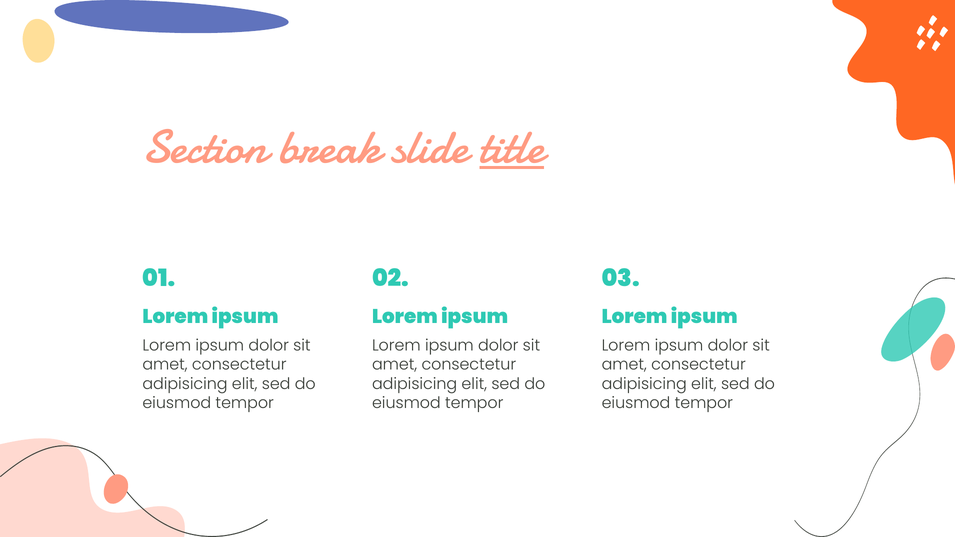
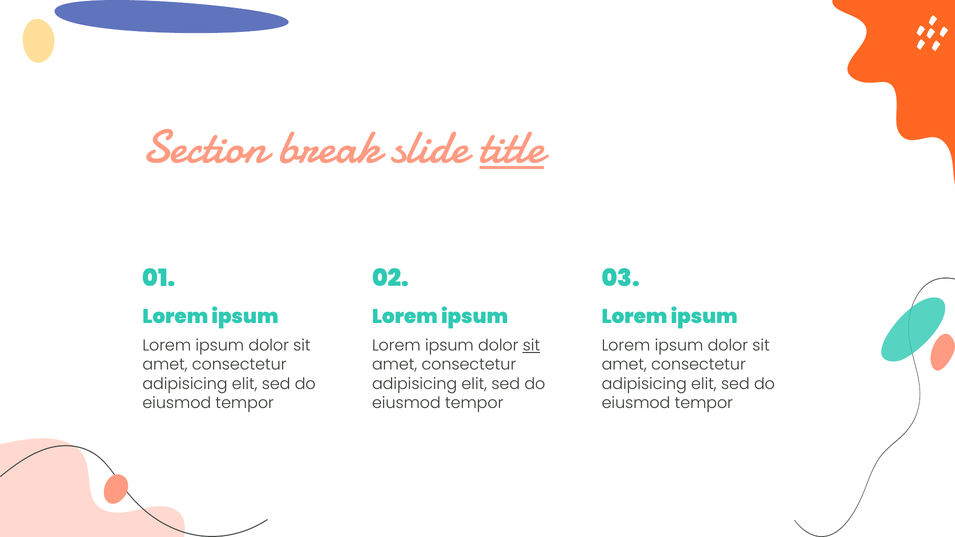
sit underline: none -> present (531, 346)
